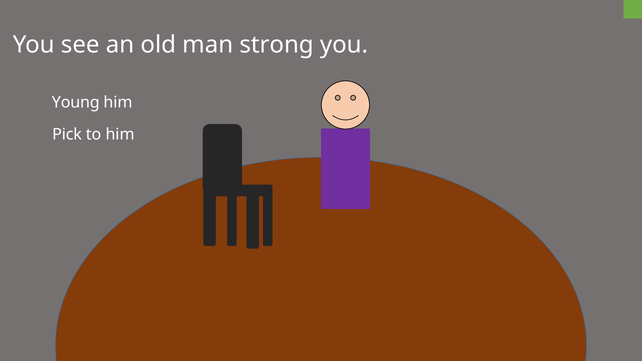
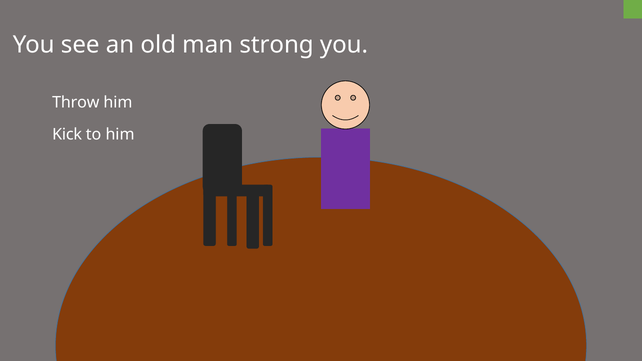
Young: Young -> Throw (76, 103)
Pick: Pick -> Kick (67, 134)
